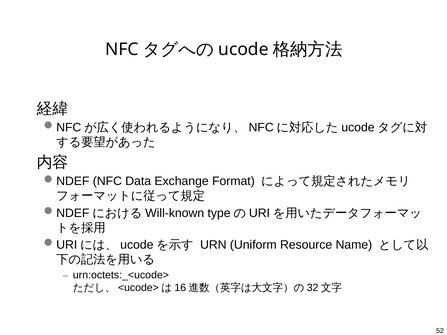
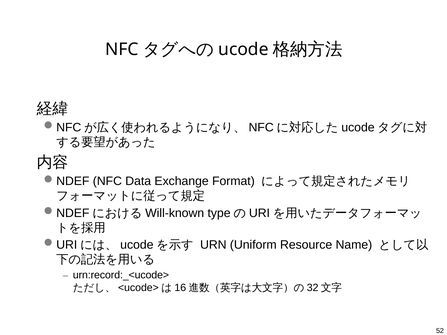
urn:octets:_<ucode>: urn:octets:_<ucode> -> urn:record:_<ucode> (121, 275)
